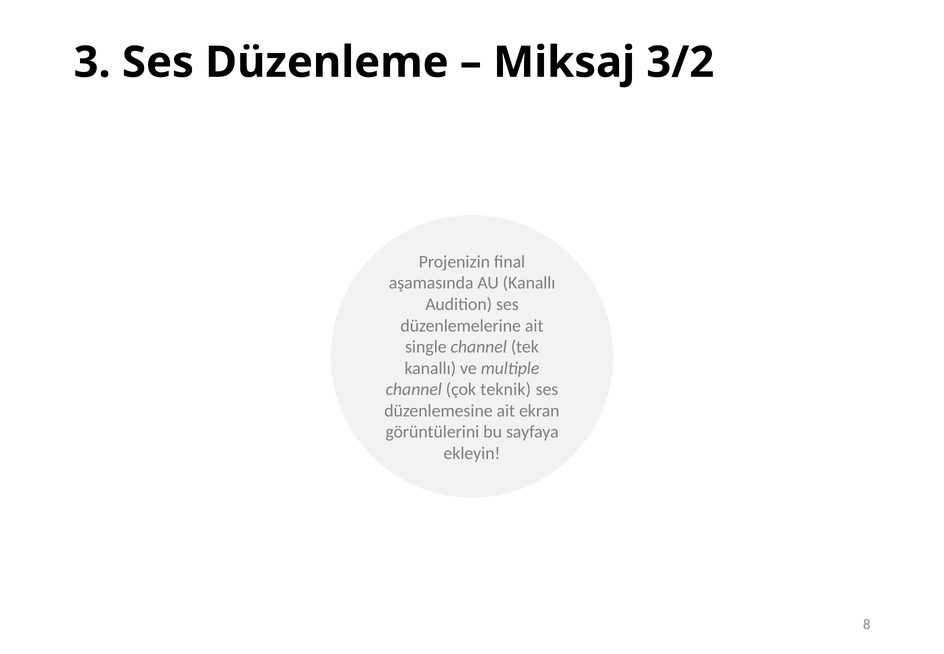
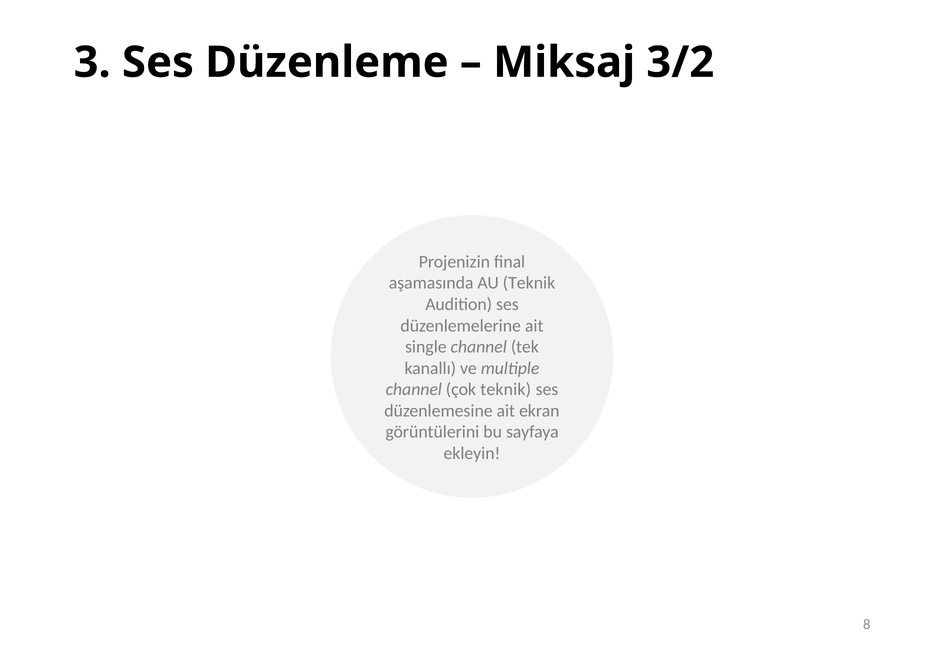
AU Kanallı: Kanallı -> Teknik (529, 283)
